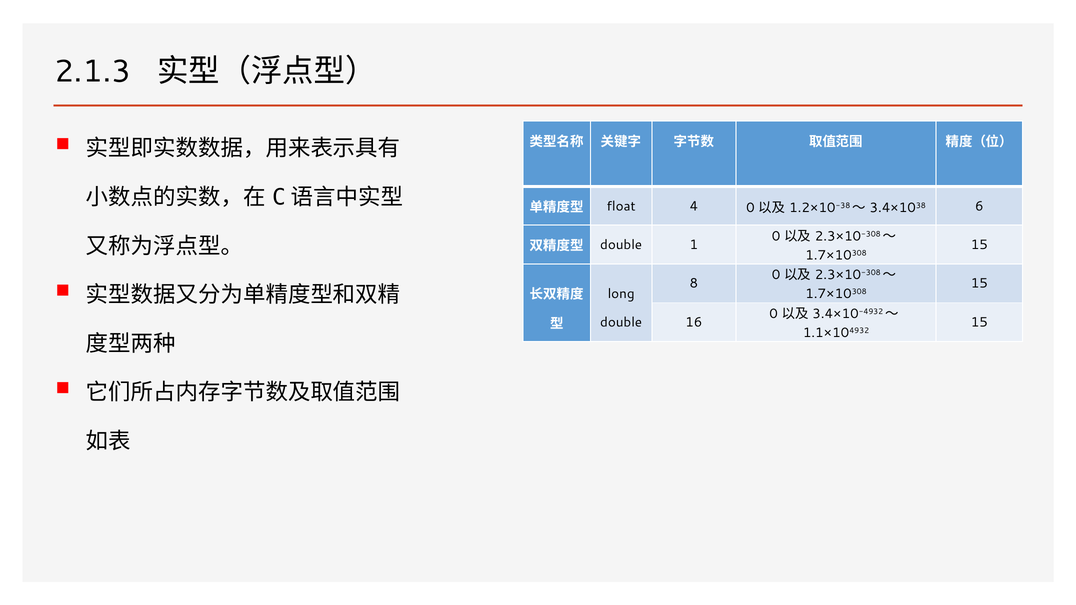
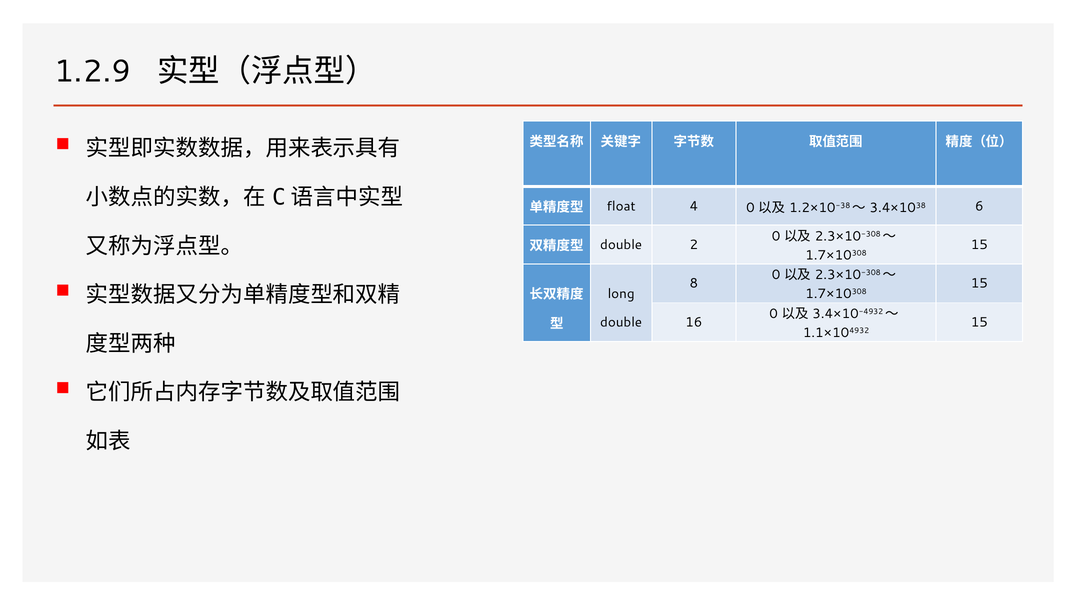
2.1.3: 2.1.3 -> 1.2.9 (93, 72)
1: 1 -> 2 (694, 245)
